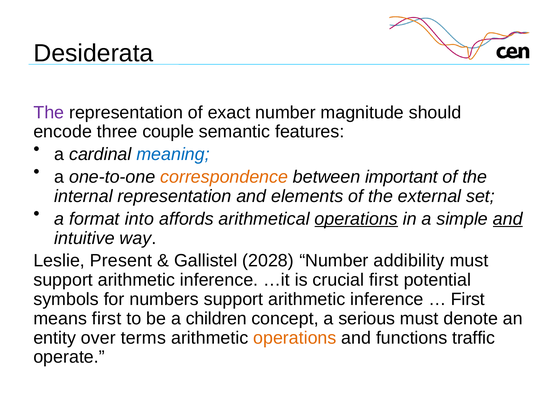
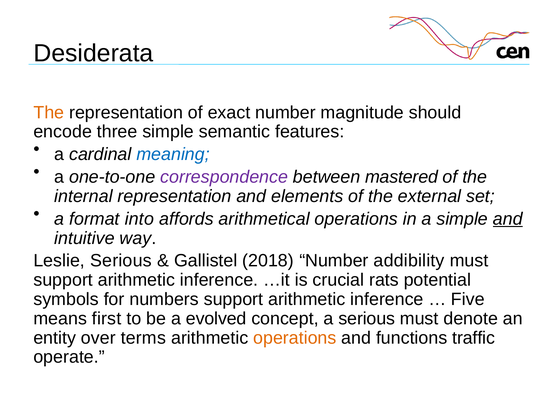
The colour: purple -> orange (49, 112)
three couple: couple -> simple (168, 132)
correspondence colour: orange -> purple (224, 177)
important: important -> mastered (402, 177)
operations underline: present -> none (356, 219)
Leslie Present: Present -> Serious (121, 260)
2028: 2028 -> 2018 (268, 260)
crucial first: first -> rats (384, 280)
First: First -> Five (468, 299)
children: children -> evolved (216, 318)
